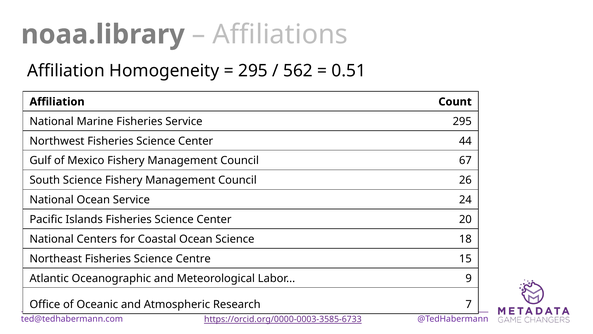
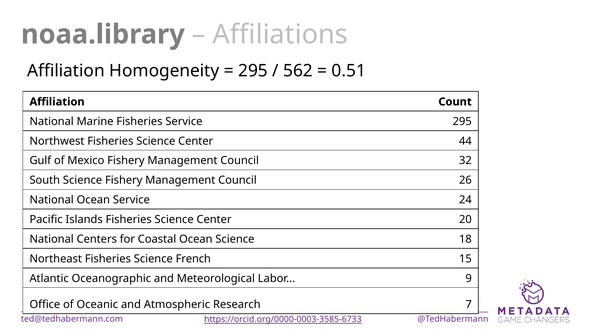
67: 67 -> 32 (465, 160)
Centre: Centre -> French (193, 258)
